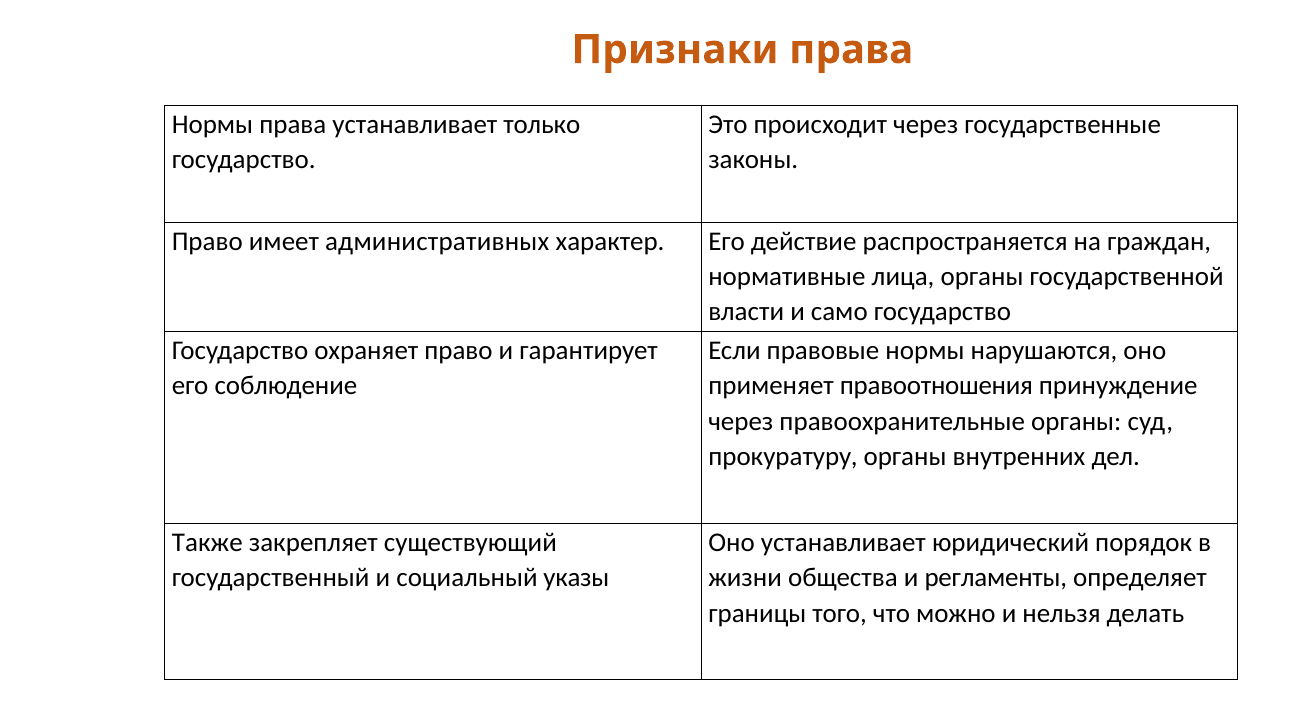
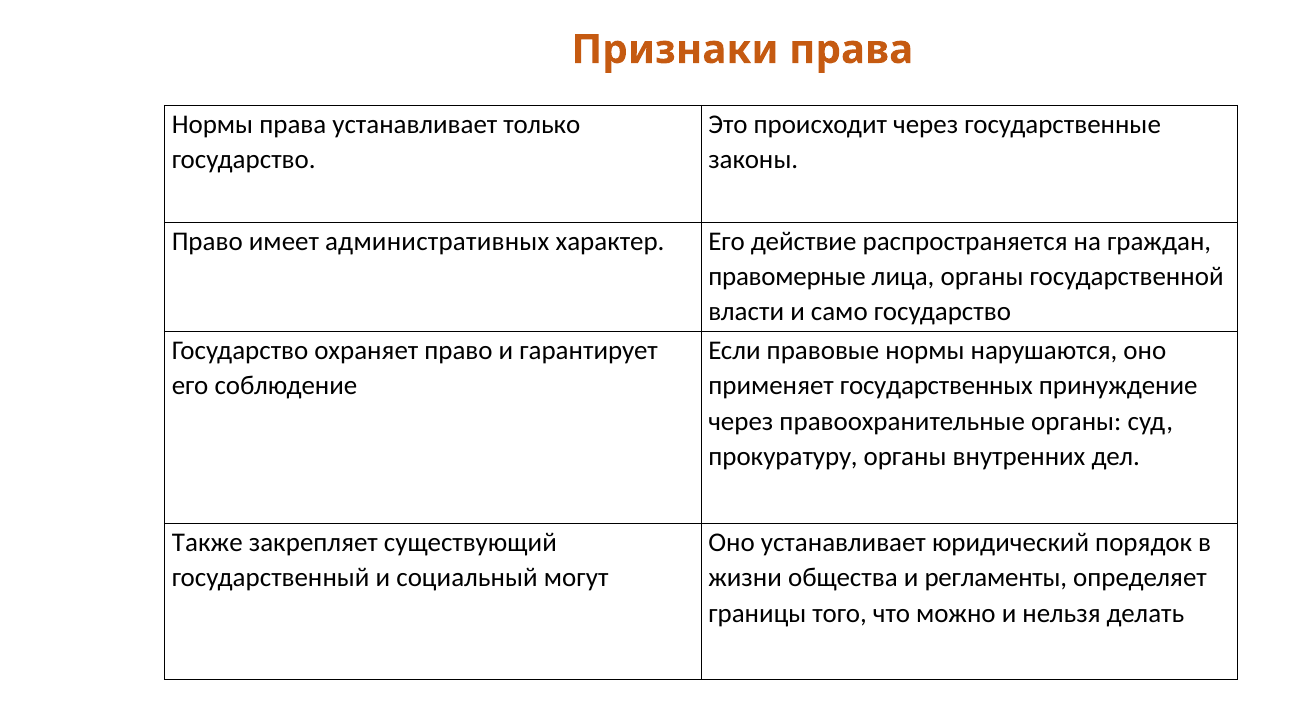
нормативные: нормативные -> правомерные (787, 277)
правоотношения: правоотношения -> государственных (936, 386)
указы: указы -> могут (576, 578)
